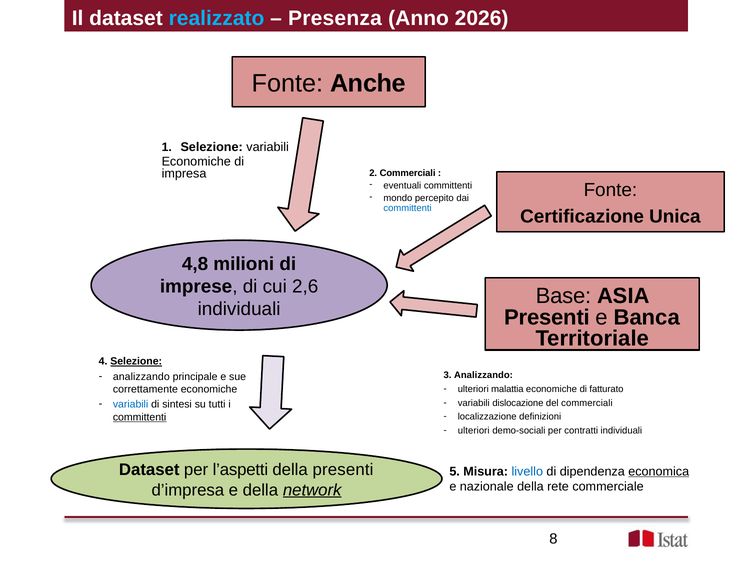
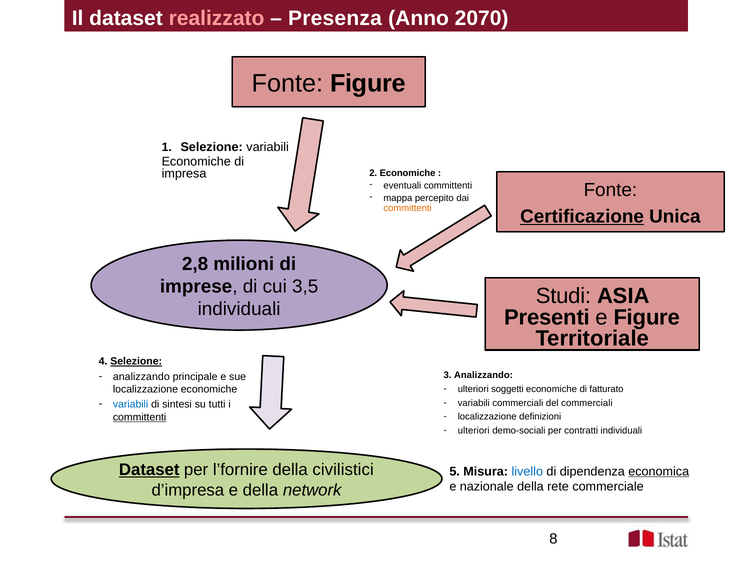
realizzato colour: light blue -> pink (217, 18)
2026: 2026 -> 2070 (482, 18)
Fonte Anche: Anche -> Figure (368, 83)
2 Commerciali: Commerciali -> Economiche (408, 173)
mondo: mondo -> mappa (398, 198)
committenti colour: blue -> orange (408, 208)
Certificazione underline: none -> present (582, 216)
4,8: 4,8 -> 2,8 (195, 264)
2,6: 2,6 -> 3,5 (305, 286)
Base: Base -> Studi (563, 296)
e Banca: Banca -> Figure (647, 317)
malattia: malattia -> soggetti (507, 389)
correttamente: correttamente -> localizzazione (145, 389)
variabili dislocazione: dislocazione -> commerciali (518, 403)
Dataset underline: none -> present (149, 470)
l’aspetti: l’aspetti -> l’fornire (240, 470)
della presenti: presenti -> civilistici (343, 470)
network underline: present -> none (312, 490)
